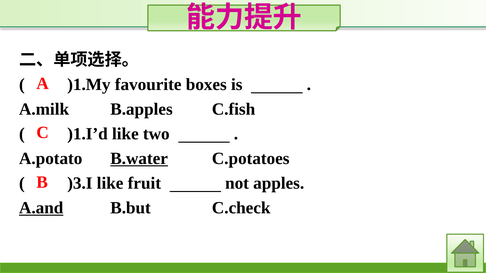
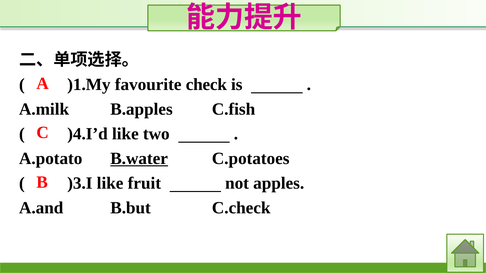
boxes: boxes -> check (206, 85)
)1.I’d: )1.I’d -> )4.I’d (87, 134)
A.and underline: present -> none (41, 208)
